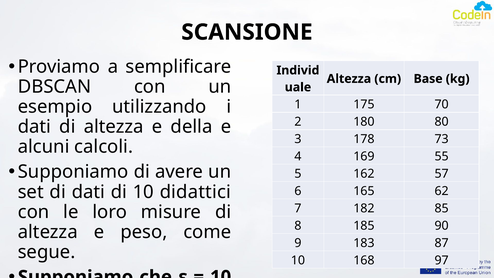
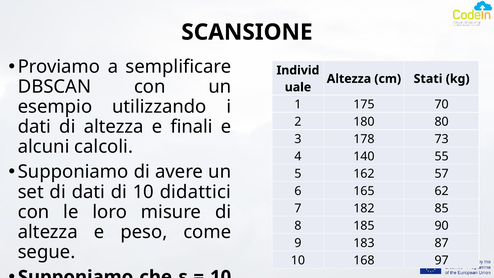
Base: Base -> Stati (428, 79)
della: della -> finali (192, 127)
169: 169 -> 140 (364, 156)
